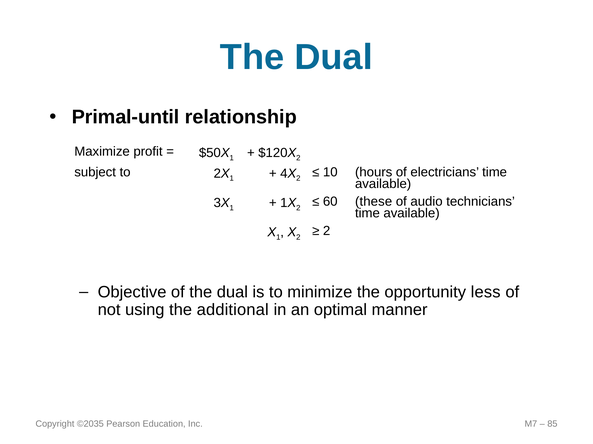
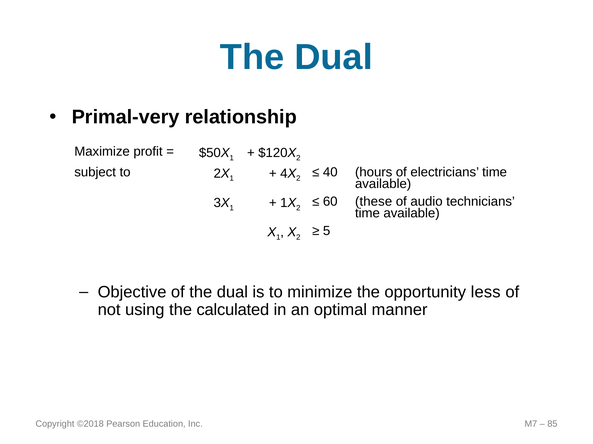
Primal-until: Primal-until -> Primal-very (126, 117)
10: 10 -> 40 (330, 172)
2: 2 -> 5 (327, 231)
additional: additional -> calculated (233, 310)
©2035: ©2035 -> ©2018 (90, 425)
